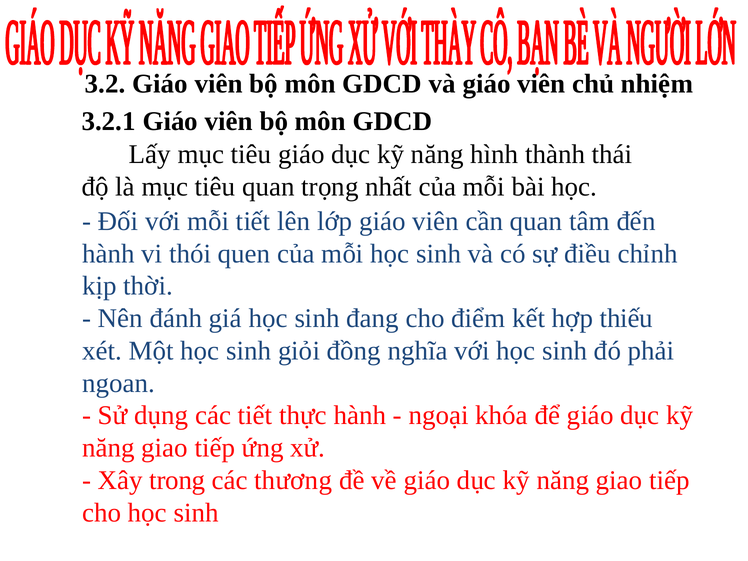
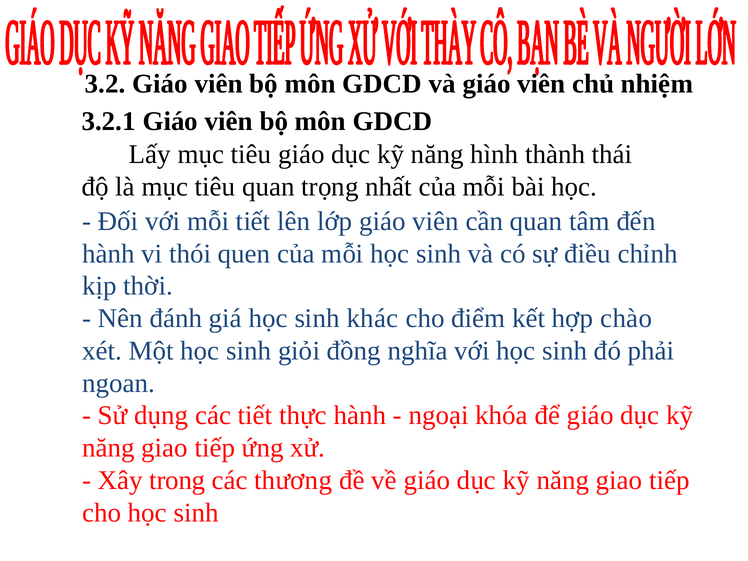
đang: đang -> khác (372, 318)
thiếu: thiếu -> chào (626, 318)
